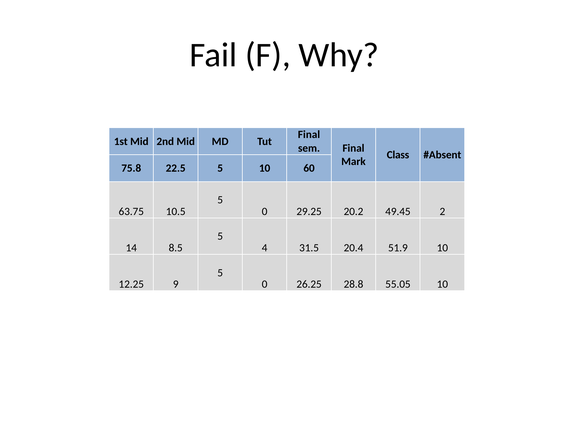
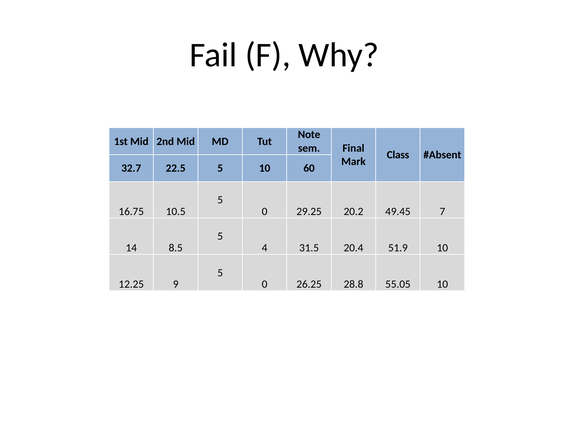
Final: Final -> Note (309, 135)
75.8: 75.8 -> 32.7 (131, 169)
63.75: 63.75 -> 16.75 (131, 212)
2: 2 -> 7 (442, 212)
